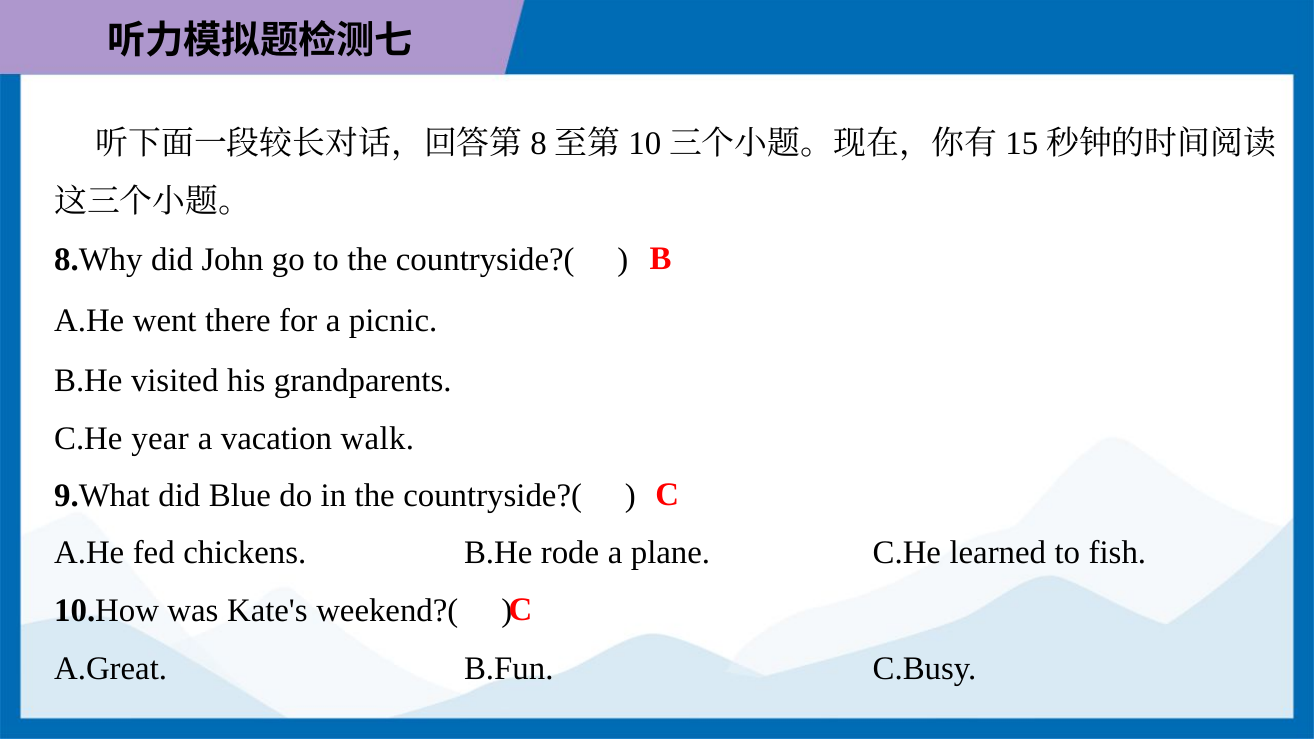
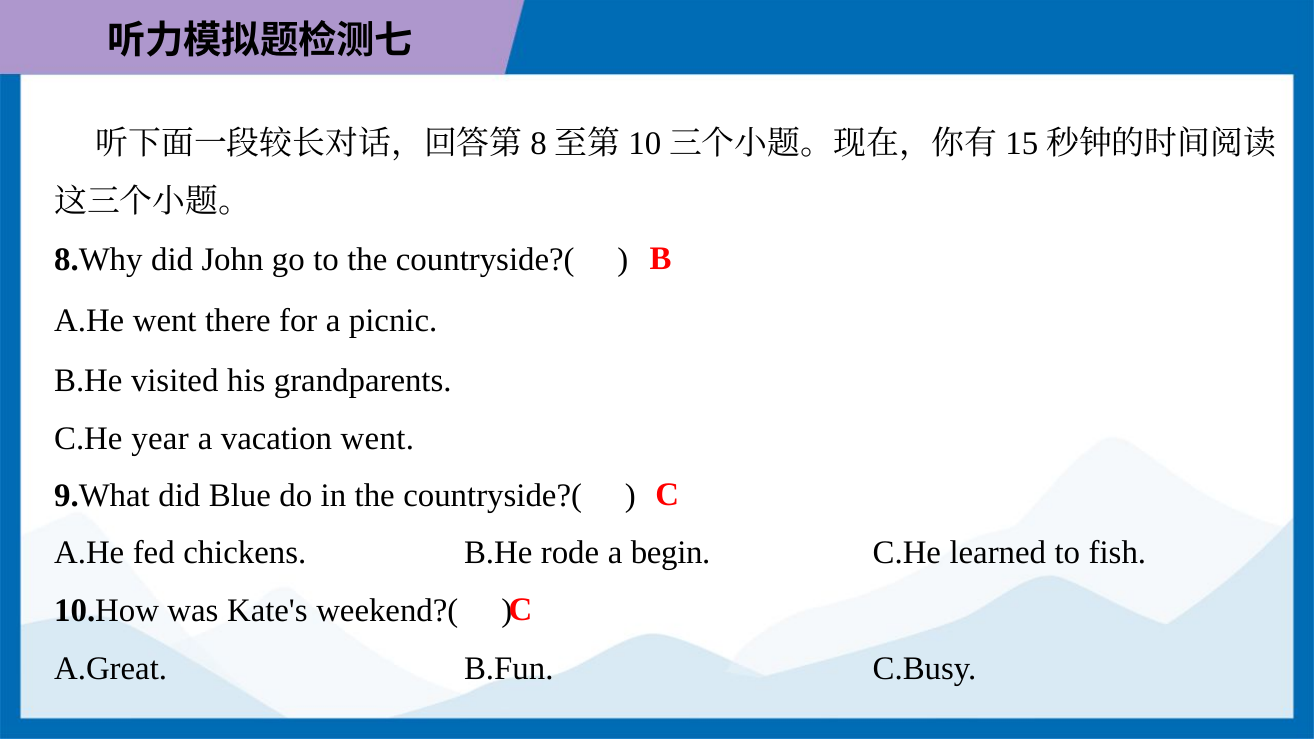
vacation walk: walk -> went (377, 439)
plane: plane -> begin (671, 553)
